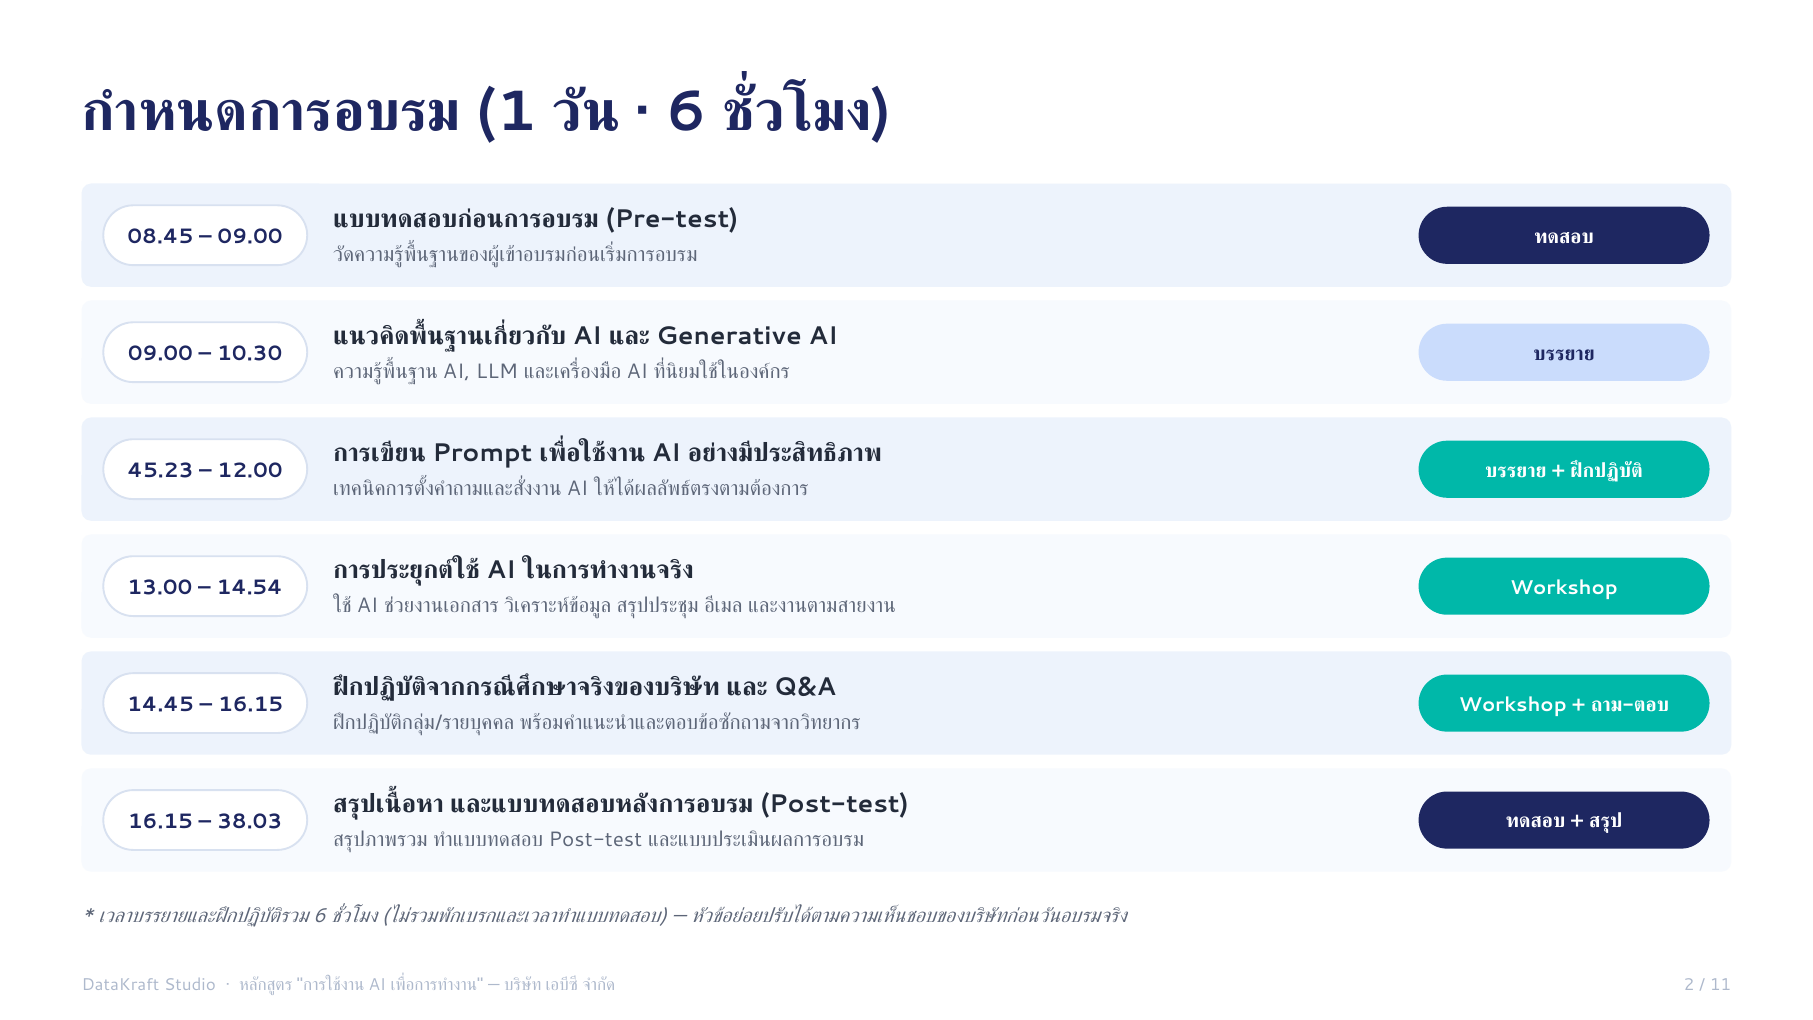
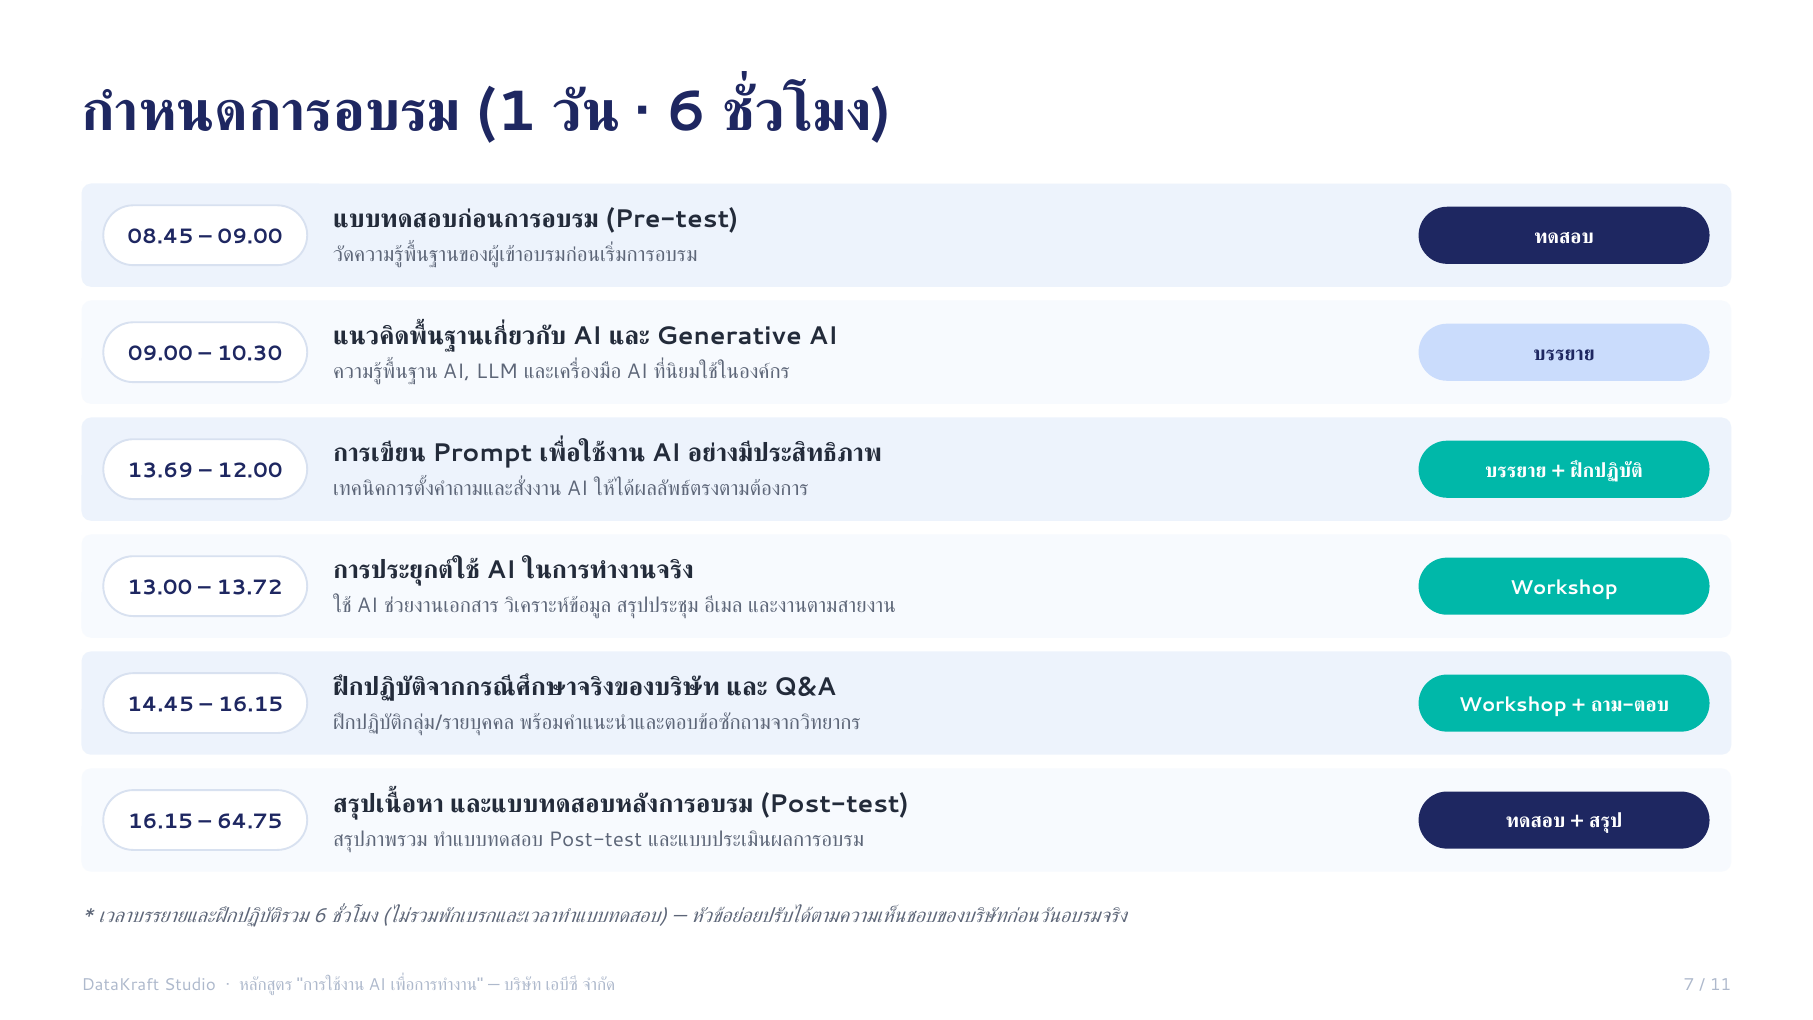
45.23: 45.23 -> 13.69 (160, 470)
14.54: 14.54 -> 13.72 (250, 587)
38.03: 38.03 -> 64.75 (250, 821)
2: 2 -> 7 (1689, 984)
